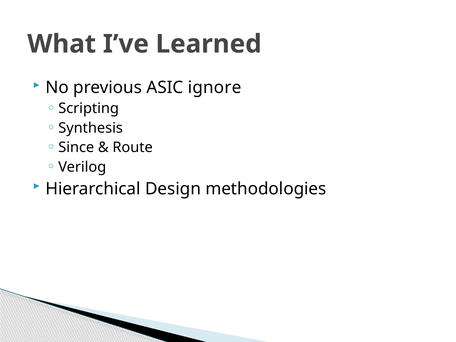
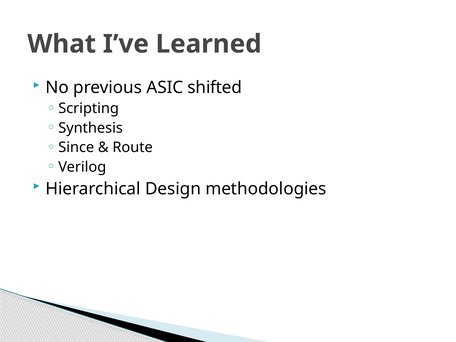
ignore: ignore -> shifted (215, 88)
